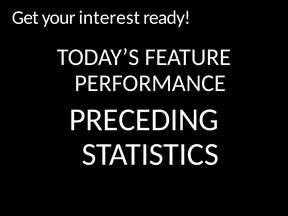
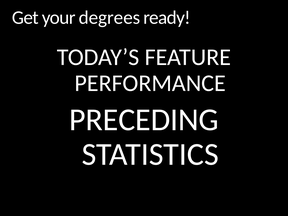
interest: interest -> degrees (109, 17)
